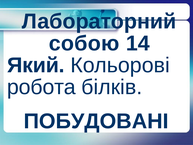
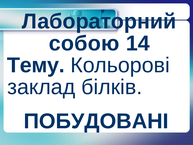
Який: Який -> Тему (36, 65)
робота: робота -> заклад (41, 87)
